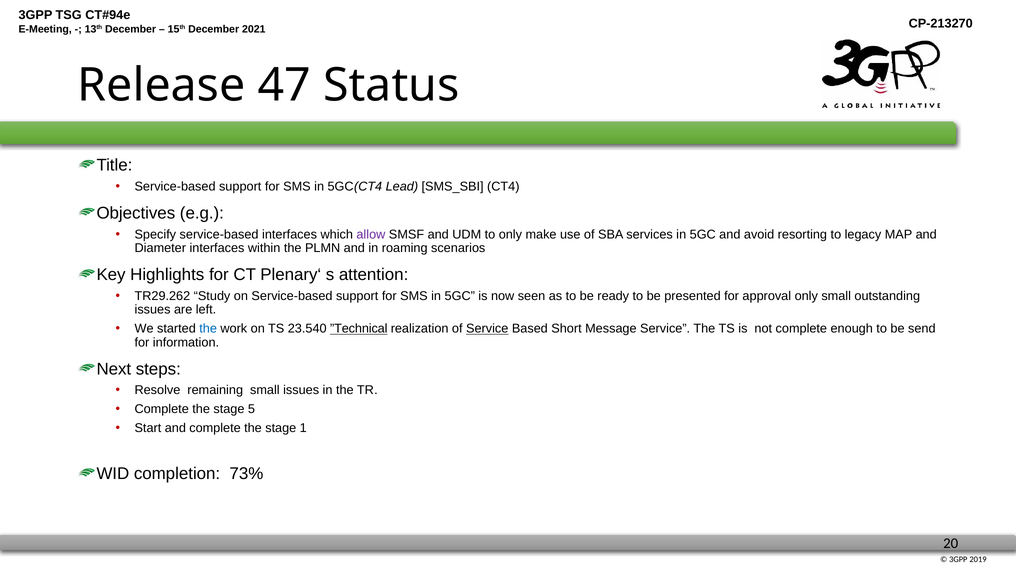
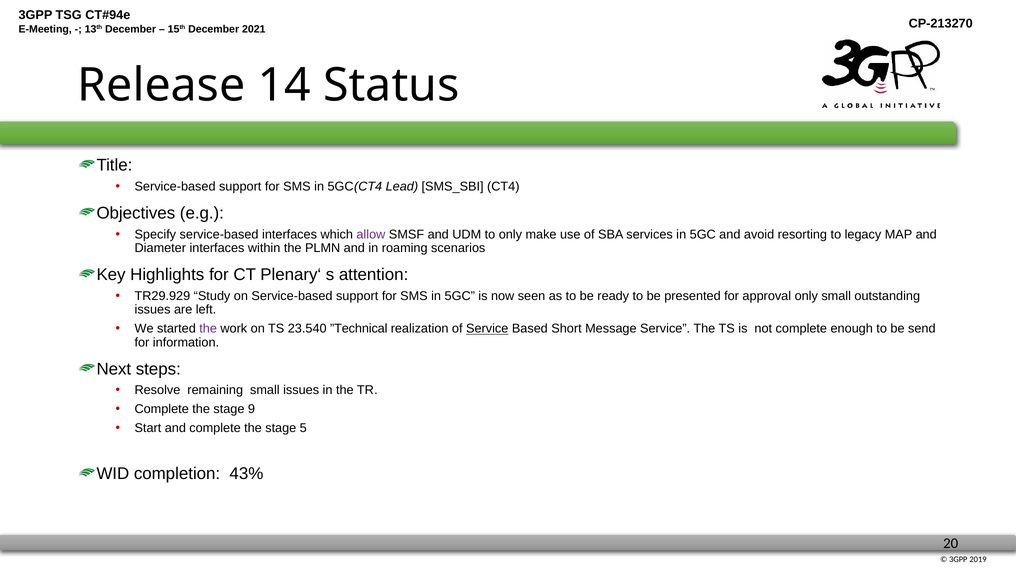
47: 47 -> 14 (284, 85)
TR29.262: TR29.262 -> TR29.929 (162, 296)
the colour: blue -> purple (208, 328)
”Technical underline: present -> none (359, 328)
5: 5 -> 9 (251, 409)
1: 1 -> 5 (303, 428)
73%: 73% -> 43% (246, 473)
